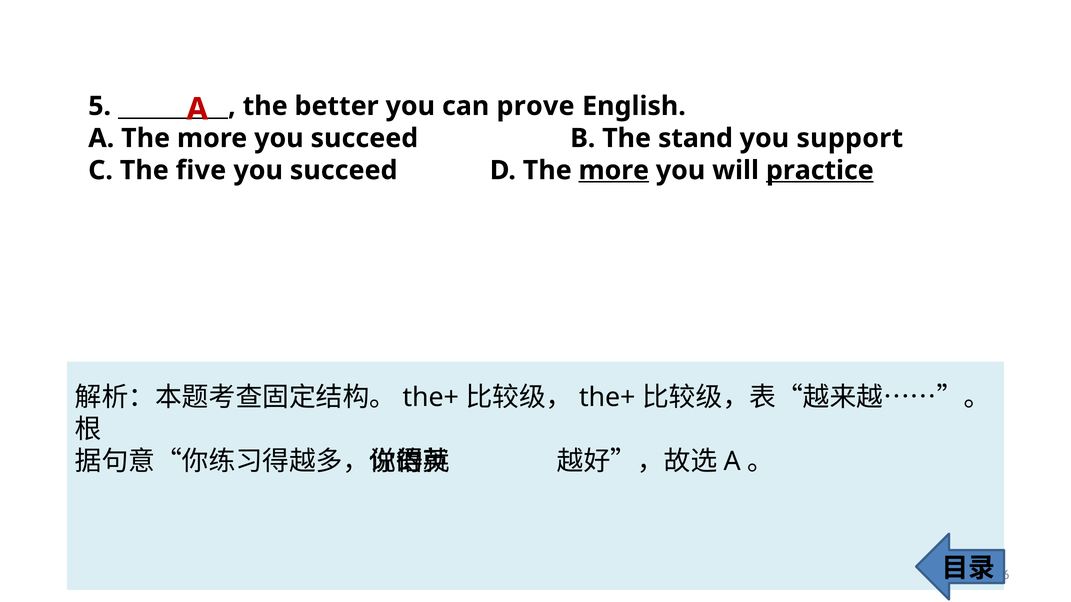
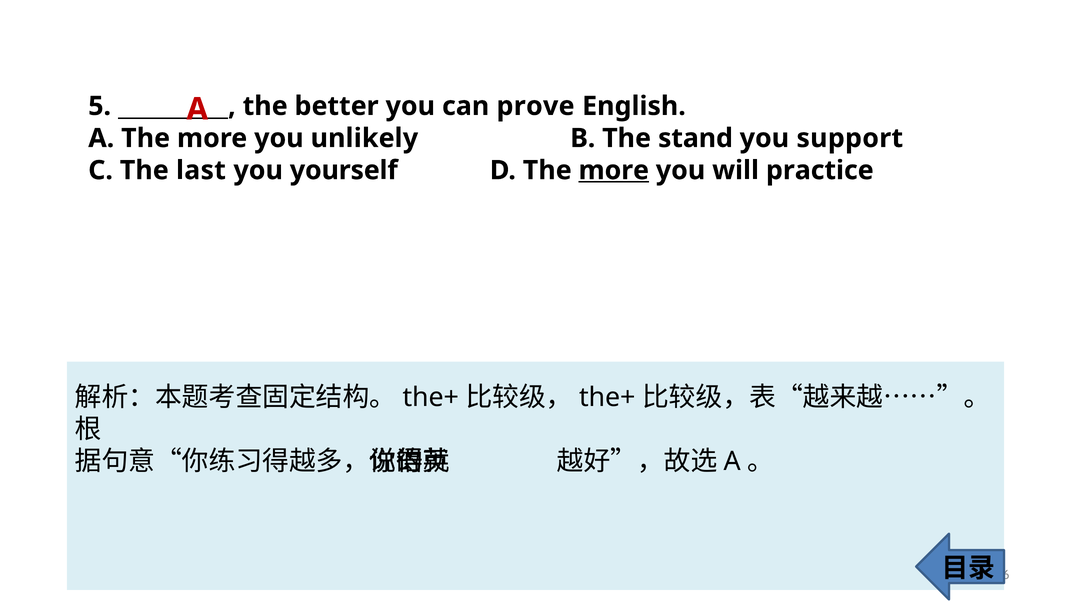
more you succeed: succeed -> unlikely (364, 138)
five: five -> last (201, 170)
succeed: succeed -> yourself (344, 170)
practice underline: present -> none (820, 170)
